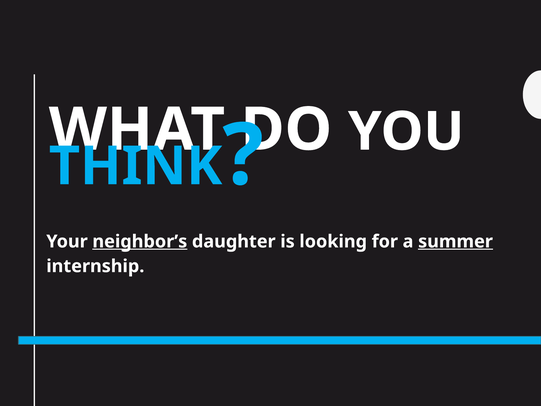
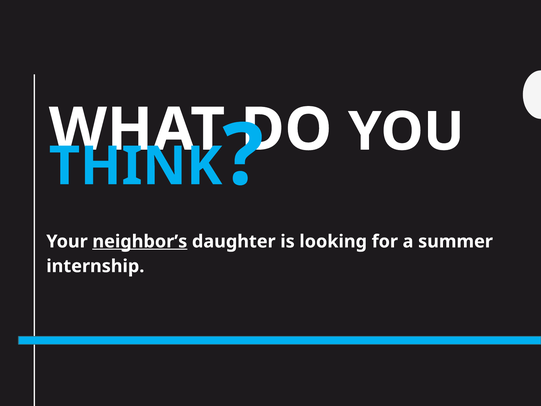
summer underline: present -> none (456, 241)
